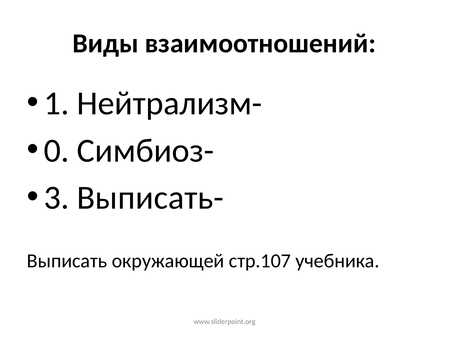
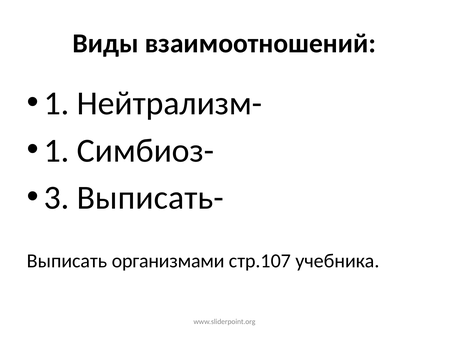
0: 0 -> 1 (57, 151)
окружающей: окружающей -> организмами (168, 261)
